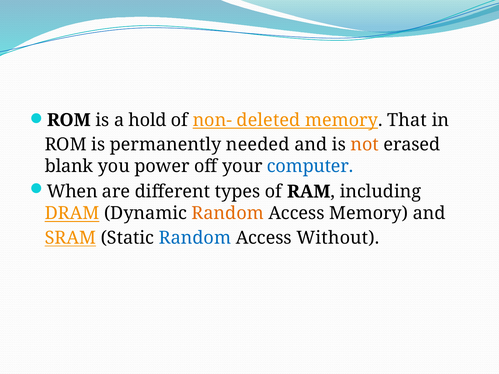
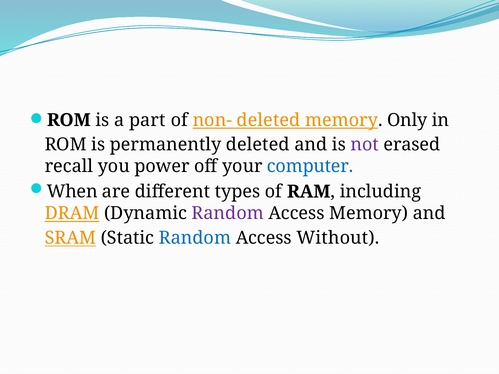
hold: hold -> part (147, 120)
That: That -> Only (407, 120)
permanently needed: needed -> deleted (258, 145)
not colour: orange -> purple (365, 145)
blank: blank -> recall (69, 166)
Random colour: orange -> purple (228, 213)
